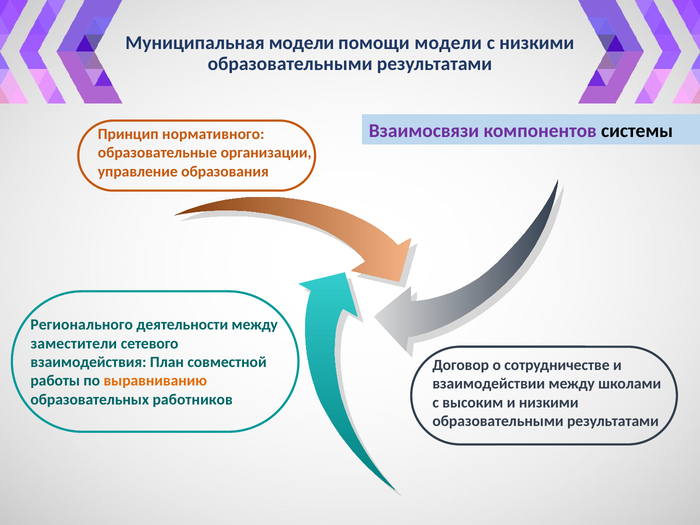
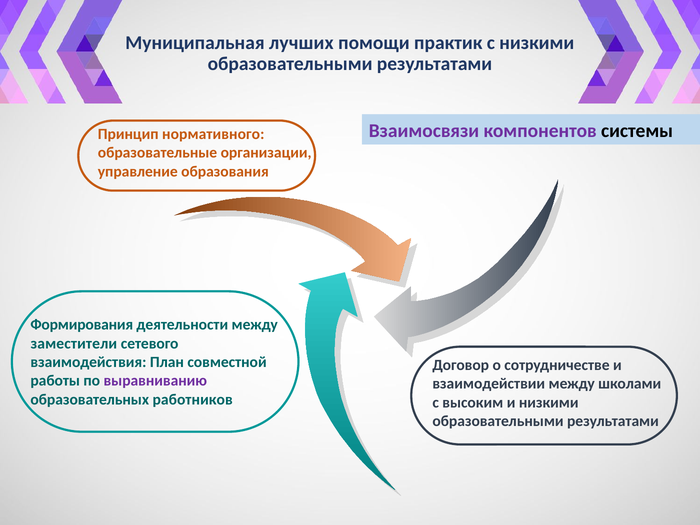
Муниципальная модели: модели -> лучших (301, 43)
помощи модели: модели -> практик (448, 43)
Регионального: Регионального -> Формирования (82, 325)
выравниванию colour: orange -> purple (155, 381)
